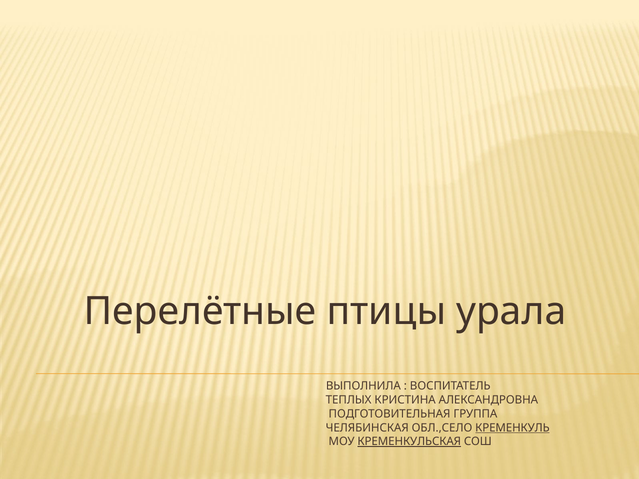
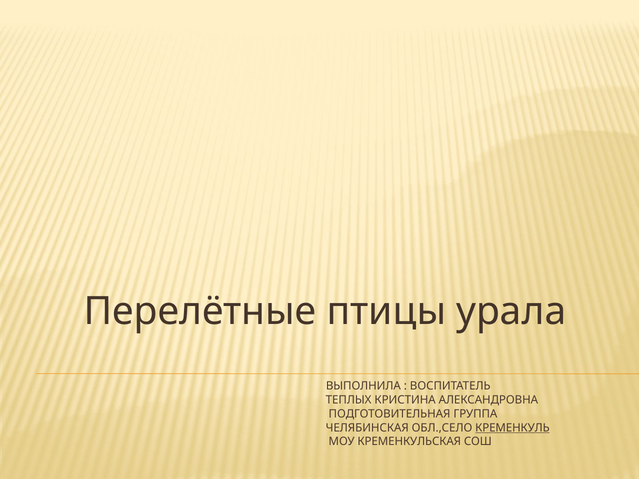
КРЕМЕНКУЛЬСКАЯ underline: present -> none (409, 442)
